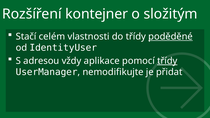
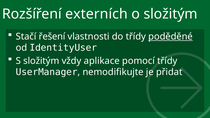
kontejner: kontejner -> externích (97, 14)
celém: celém -> řešení (52, 37)
S adresou: adresou -> složitým (41, 61)
třídy underline: present -> none (167, 61)
